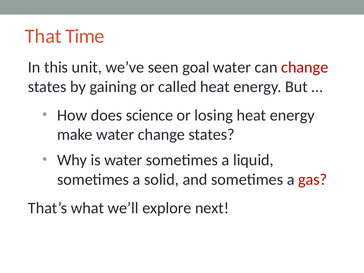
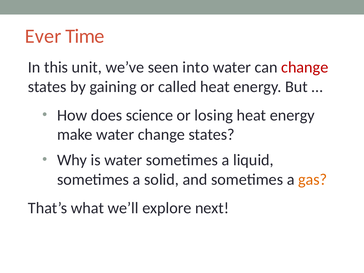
That: That -> Ever (43, 36)
goal: goal -> into (196, 67)
gas colour: red -> orange (313, 180)
